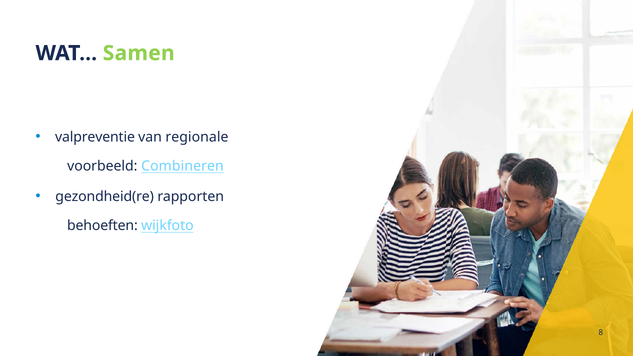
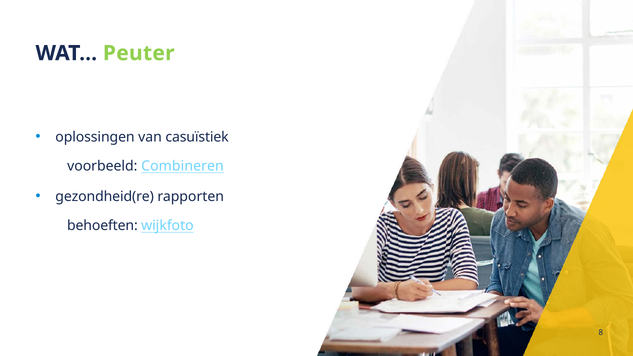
Samen: Samen -> Peuter (139, 53)
valpreventie: valpreventie -> oplossingen (95, 137)
regionale: regionale -> casuïstiek (197, 137)
